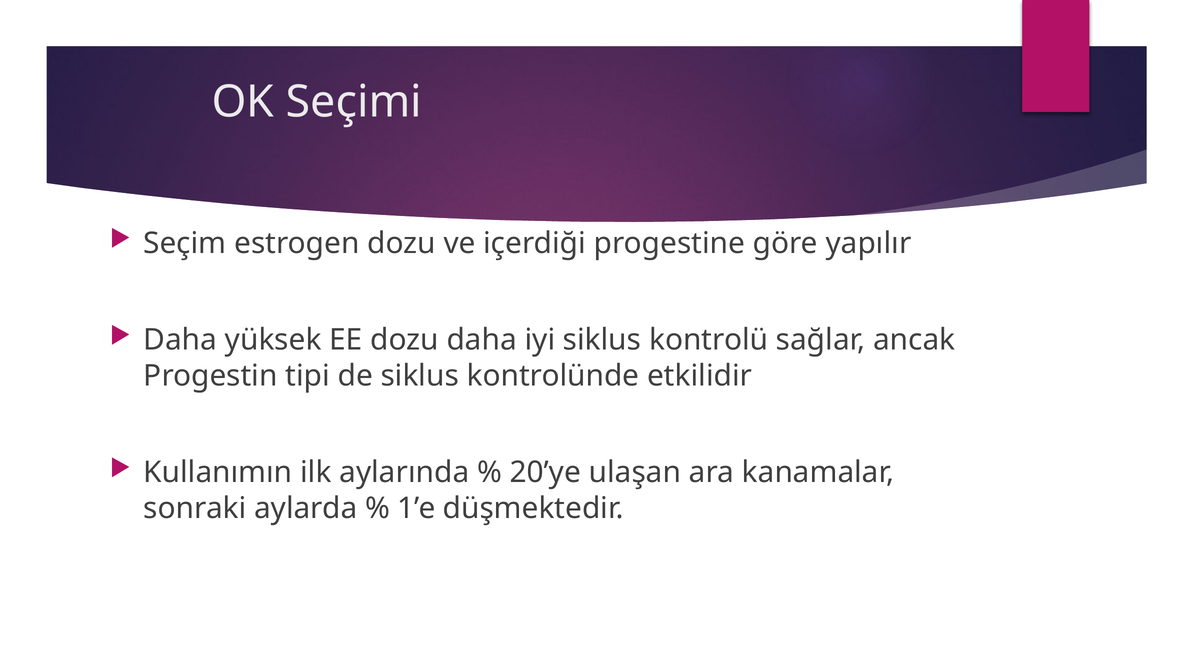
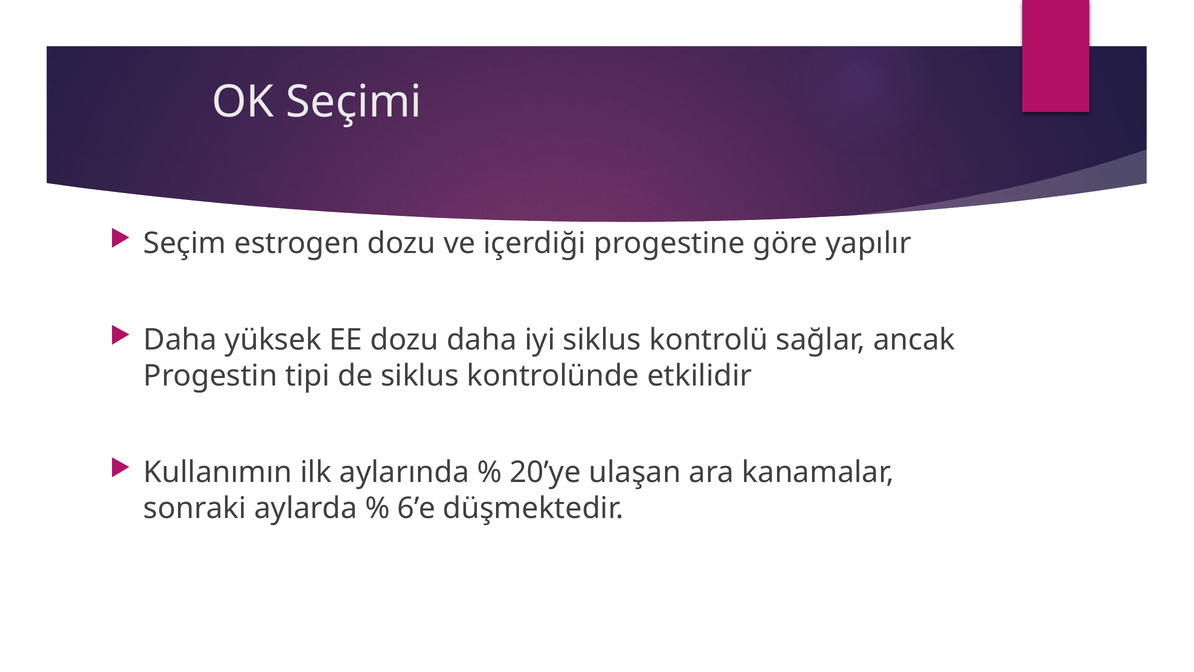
1’e: 1’e -> 6’e (417, 508)
